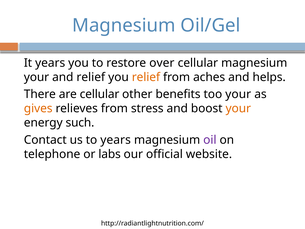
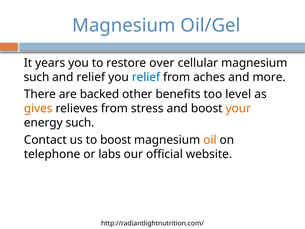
your: your -> such (37, 77)
relief colour: orange -> blue (146, 77)
helps: helps -> more (269, 77)
are cellular: cellular -> backed (100, 94)
too your: your -> level (238, 94)
to years: years -> boost (116, 140)
oil colour: purple -> orange (210, 140)
